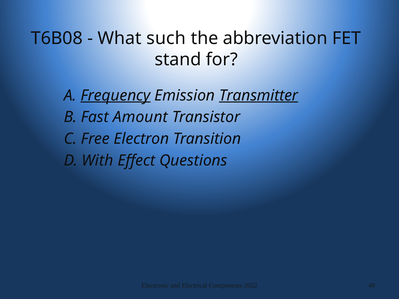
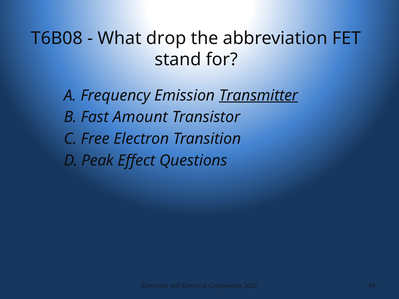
such: such -> drop (166, 38)
Frequency underline: present -> none (115, 95)
With: With -> Peak (98, 161)
